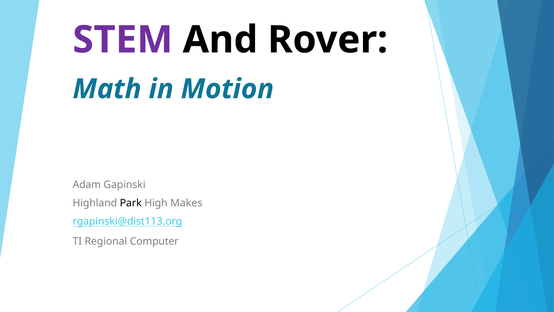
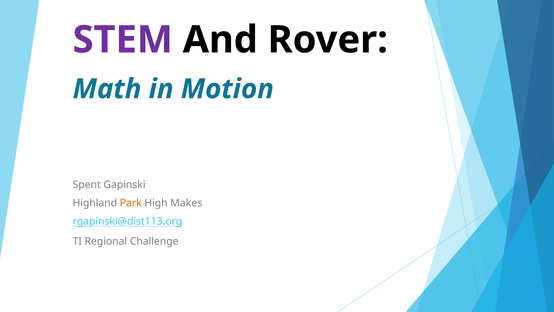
Adam: Adam -> Spent (87, 185)
Park colour: black -> orange (131, 203)
Computer: Computer -> Challenge (154, 241)
